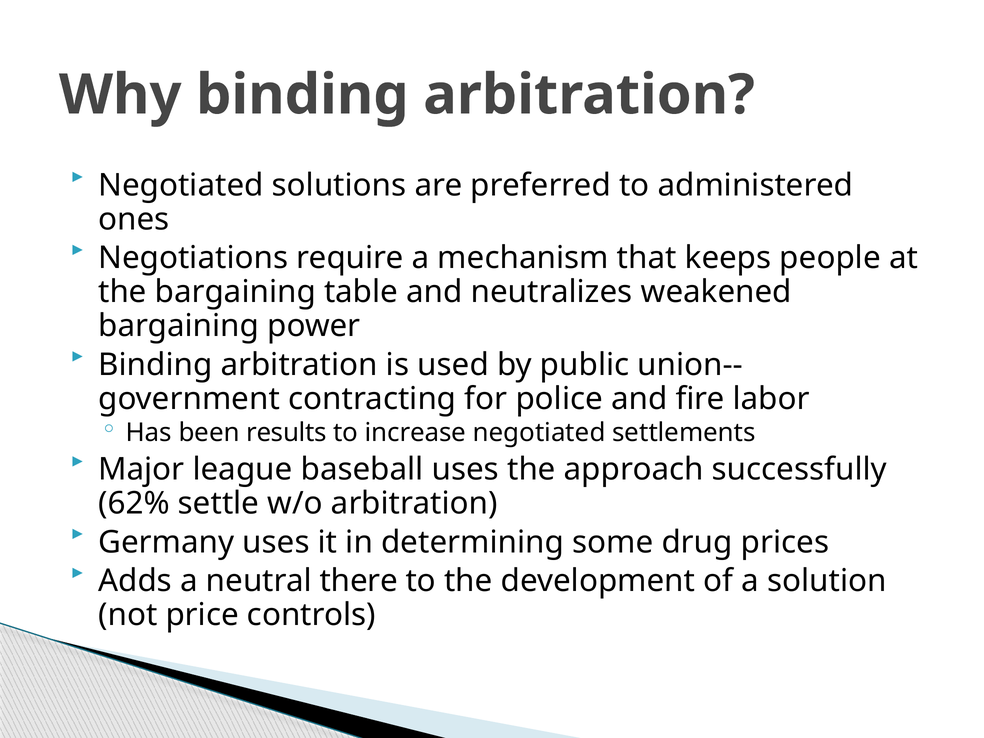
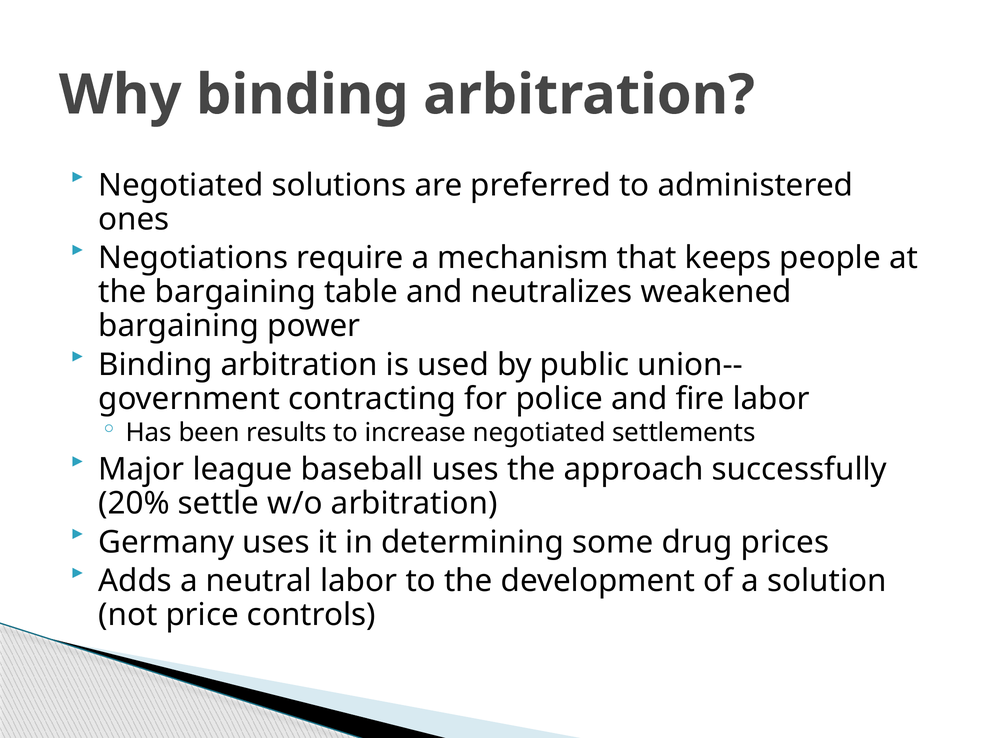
62%: 62% -> 20% (134, 503)
neutral there: there -> labor (359, 581)
